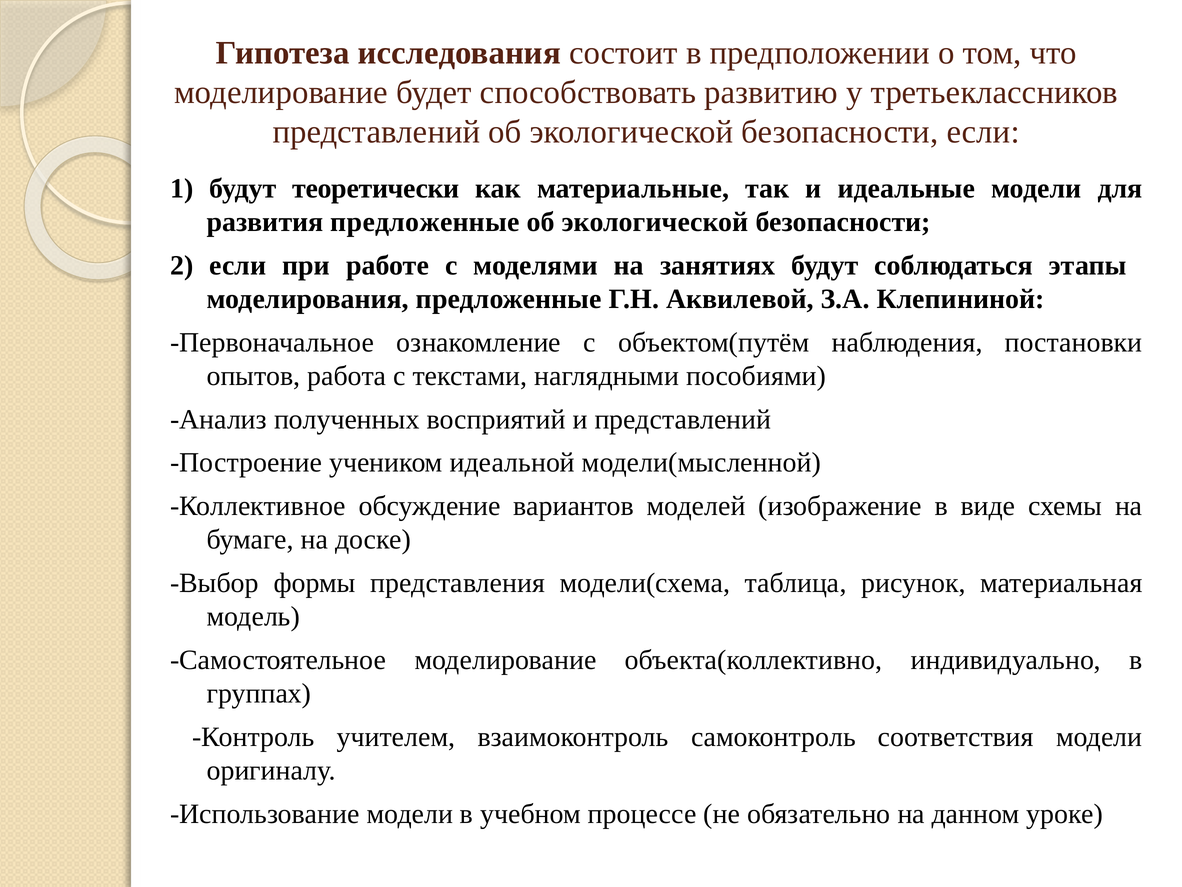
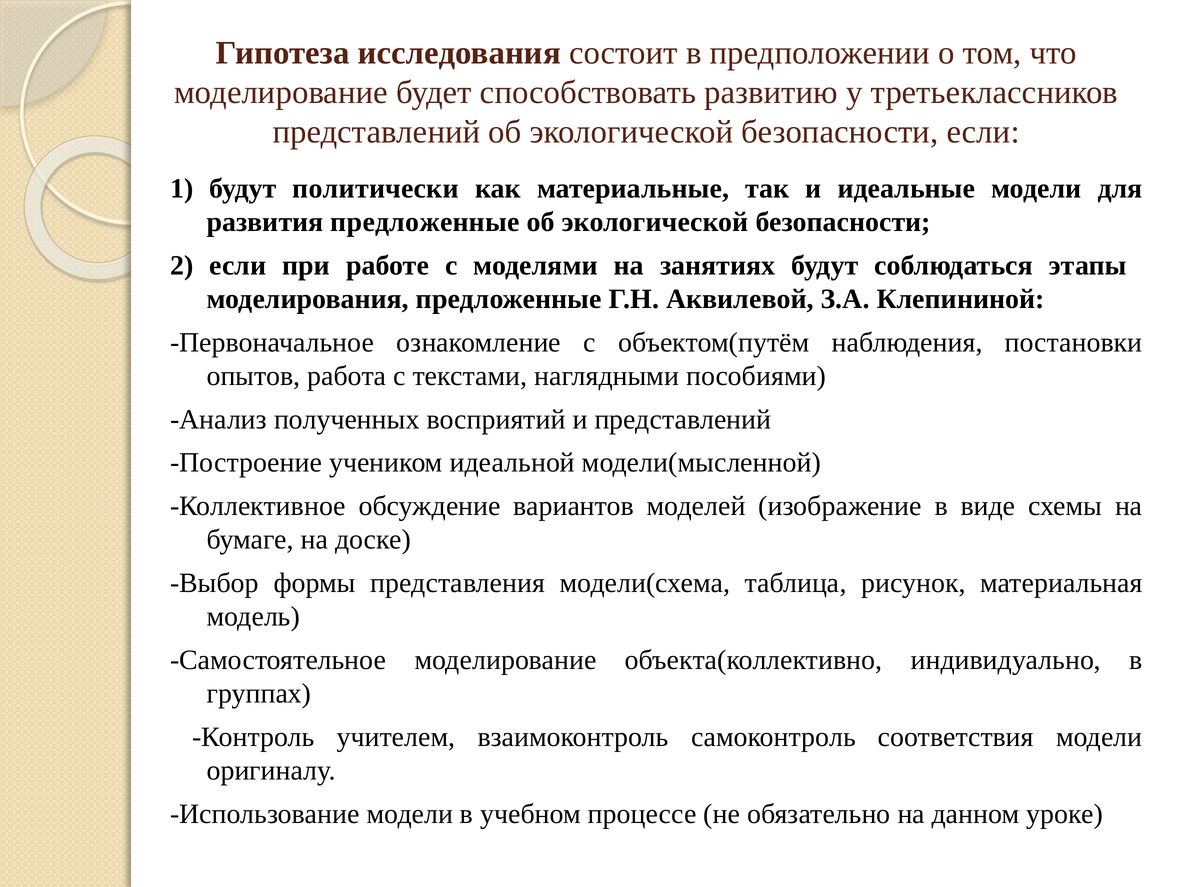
теоретически: теоретически -> политически (376, 189)
